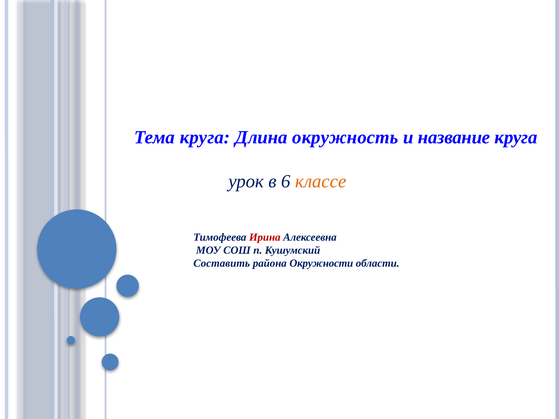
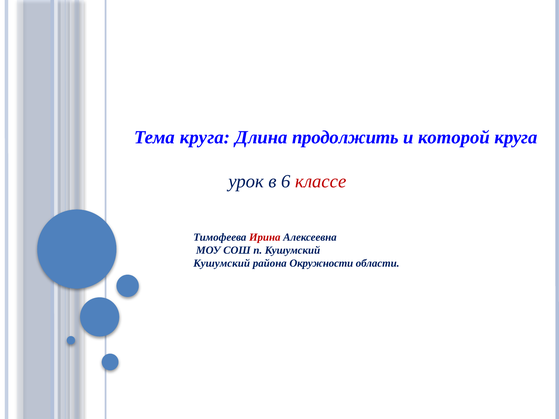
окружность: окружность -> продолжить (345, 137)
название: название -> которой (454, 137)
классе colour: orange -> red (321, 181)
Составить: Составить -> Кушумский (222, 263)
